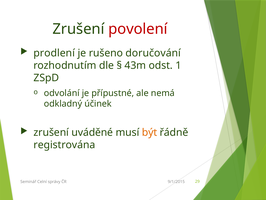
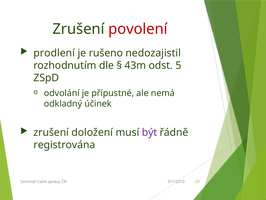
doručování: doručování -> nedozajistil (153, 53)
1: 1 -> 5 (178, 65)
uváděné: uváděné -> doložení (92, 132)
být colour: orange -> purple (150, 132)
